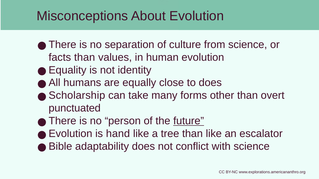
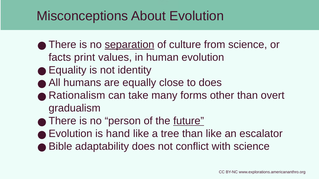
separation underline: none -> present (130, 45)
facts than: than -> print (85, 57)
Scholarship: Scholarship -> Rationalism (77, 96)
punctuated: punctuated -> gradualism (75, 108)
